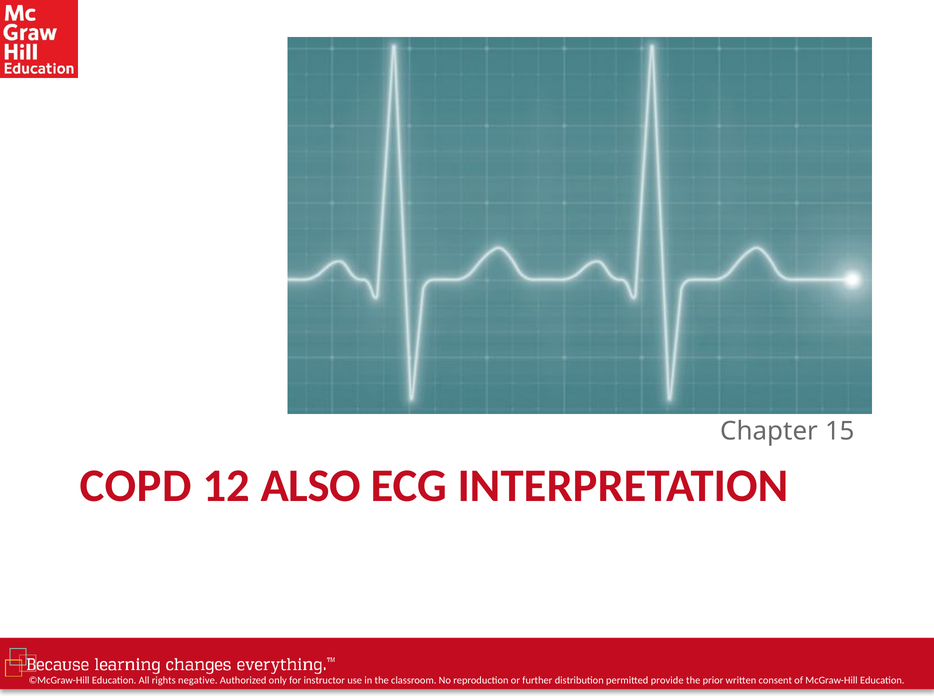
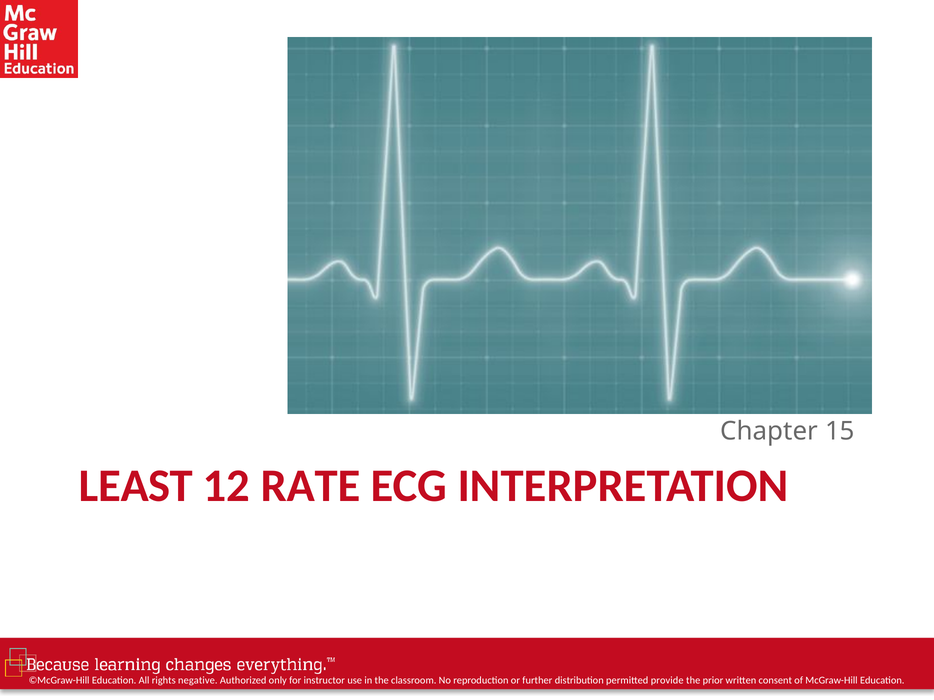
COPD: COPD -> LEAST (136, 486)
ALSO: ALSO -> RATE (311, 486)
